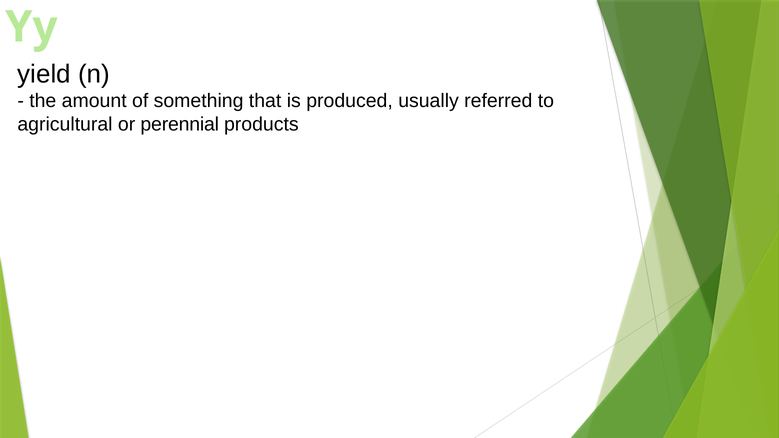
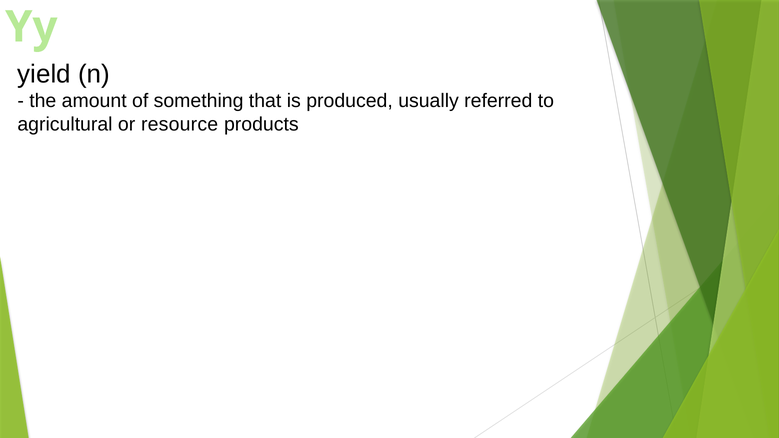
perennial: perennial -> resource (180, 124)
